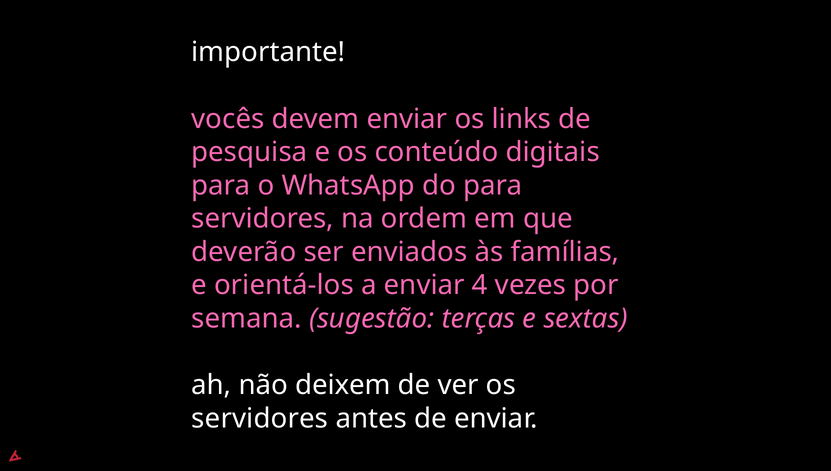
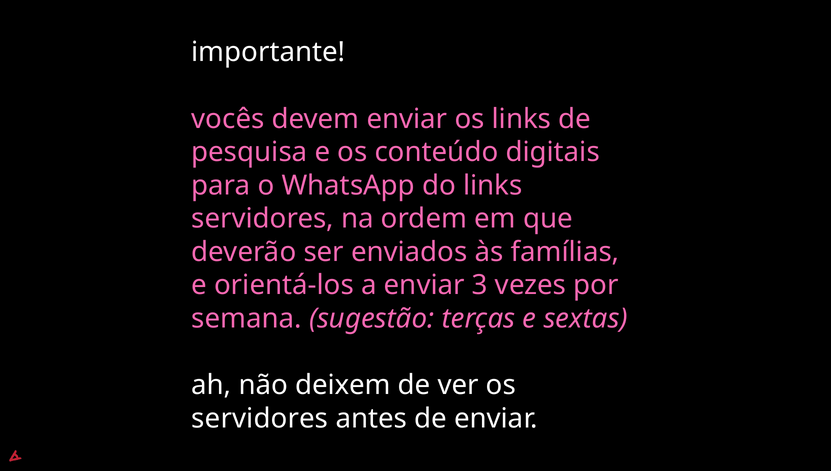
do para: para -> links (493, 185)
4: 4 -> 3 (480, 285)
